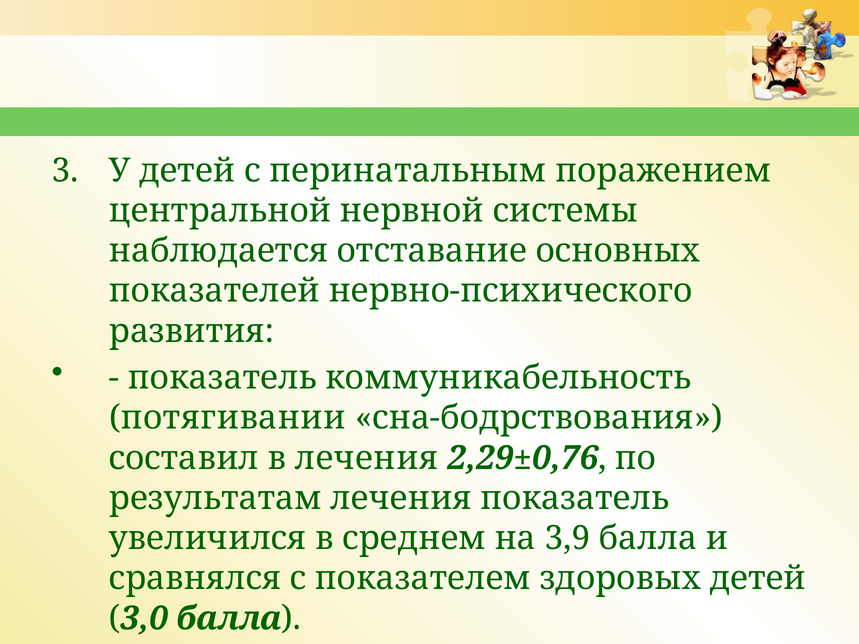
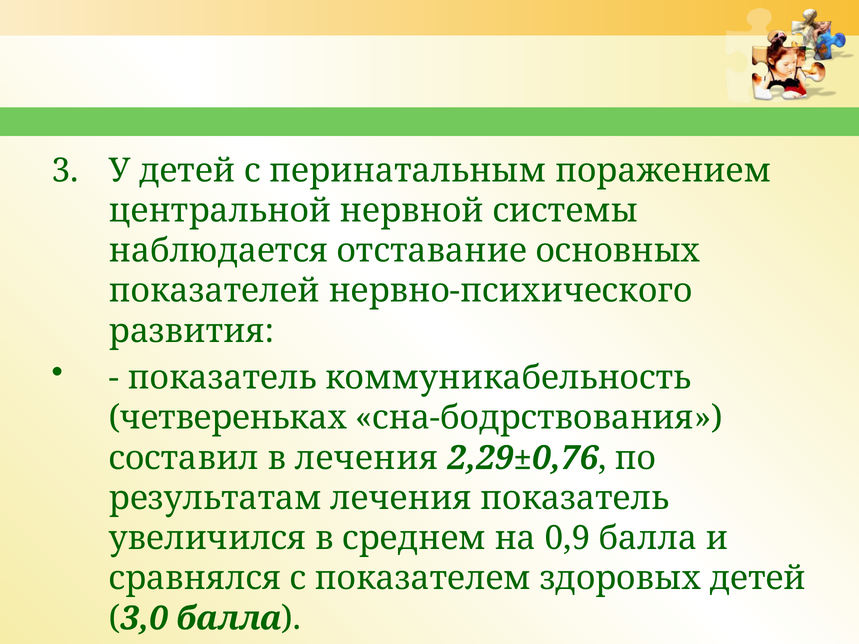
потягивании: потягивании -> четвереньках (228, 418)
3,9: 3,9 -> 0,9 (567, 538)
